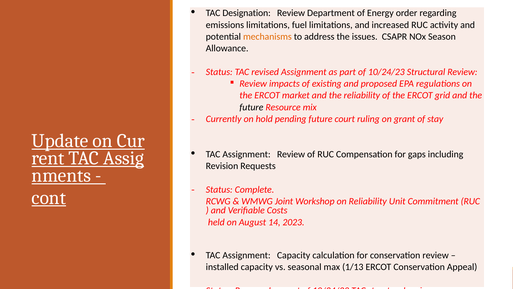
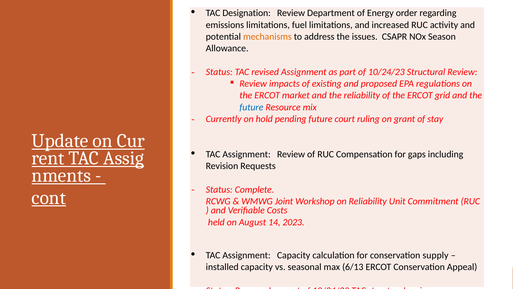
future colour: black -> blue (251, 107)
conservation review: review -> supply (436, 255)
1/13: 1/13 -> 6/13 (353, 267)
